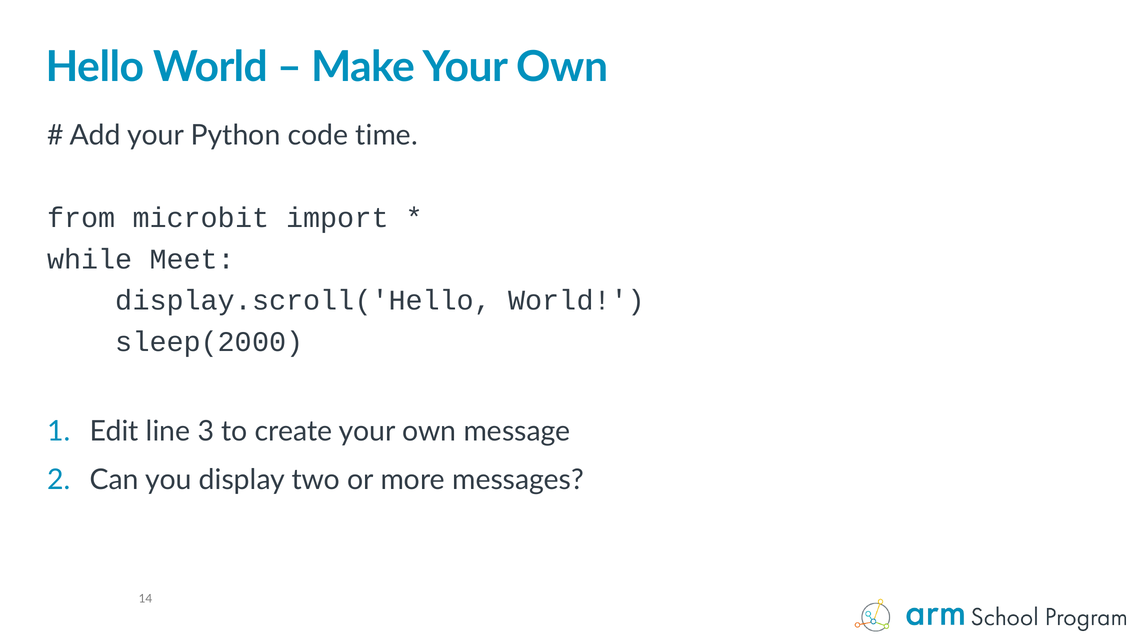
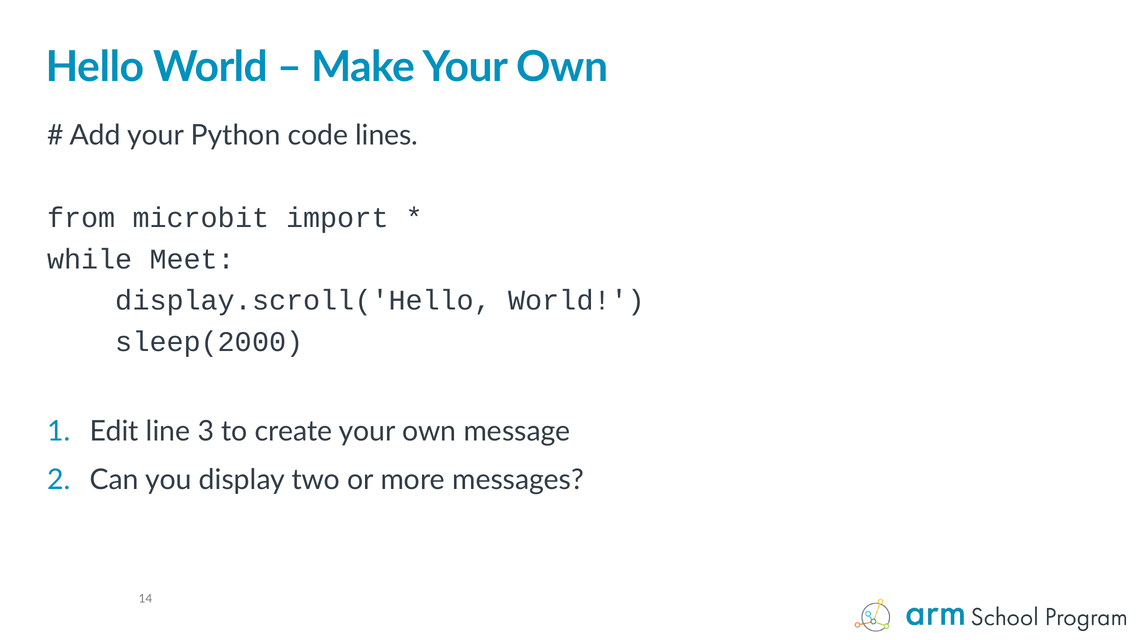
time: time -> lines (387, 136)
